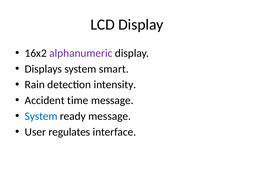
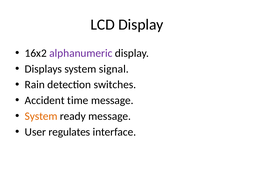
smart: smart -> signal (114, 69)
intensity: intensity -> switches (115, 85)
System colour: blue -> orange (41, 117)
